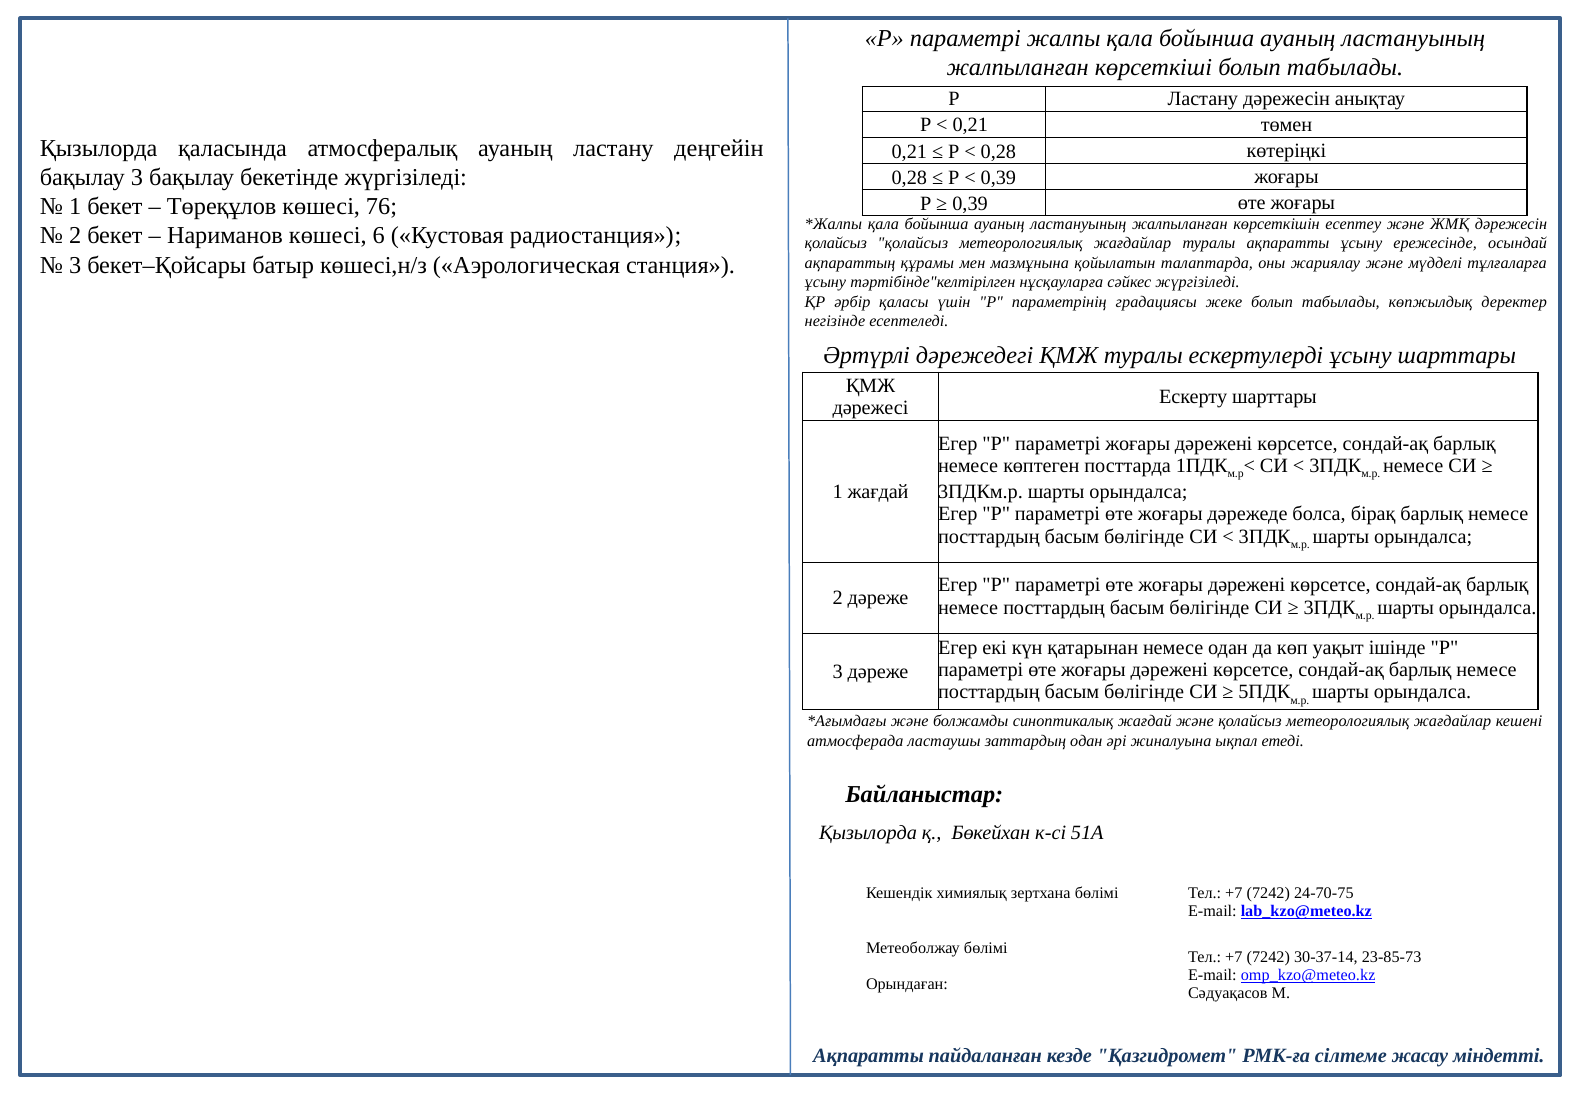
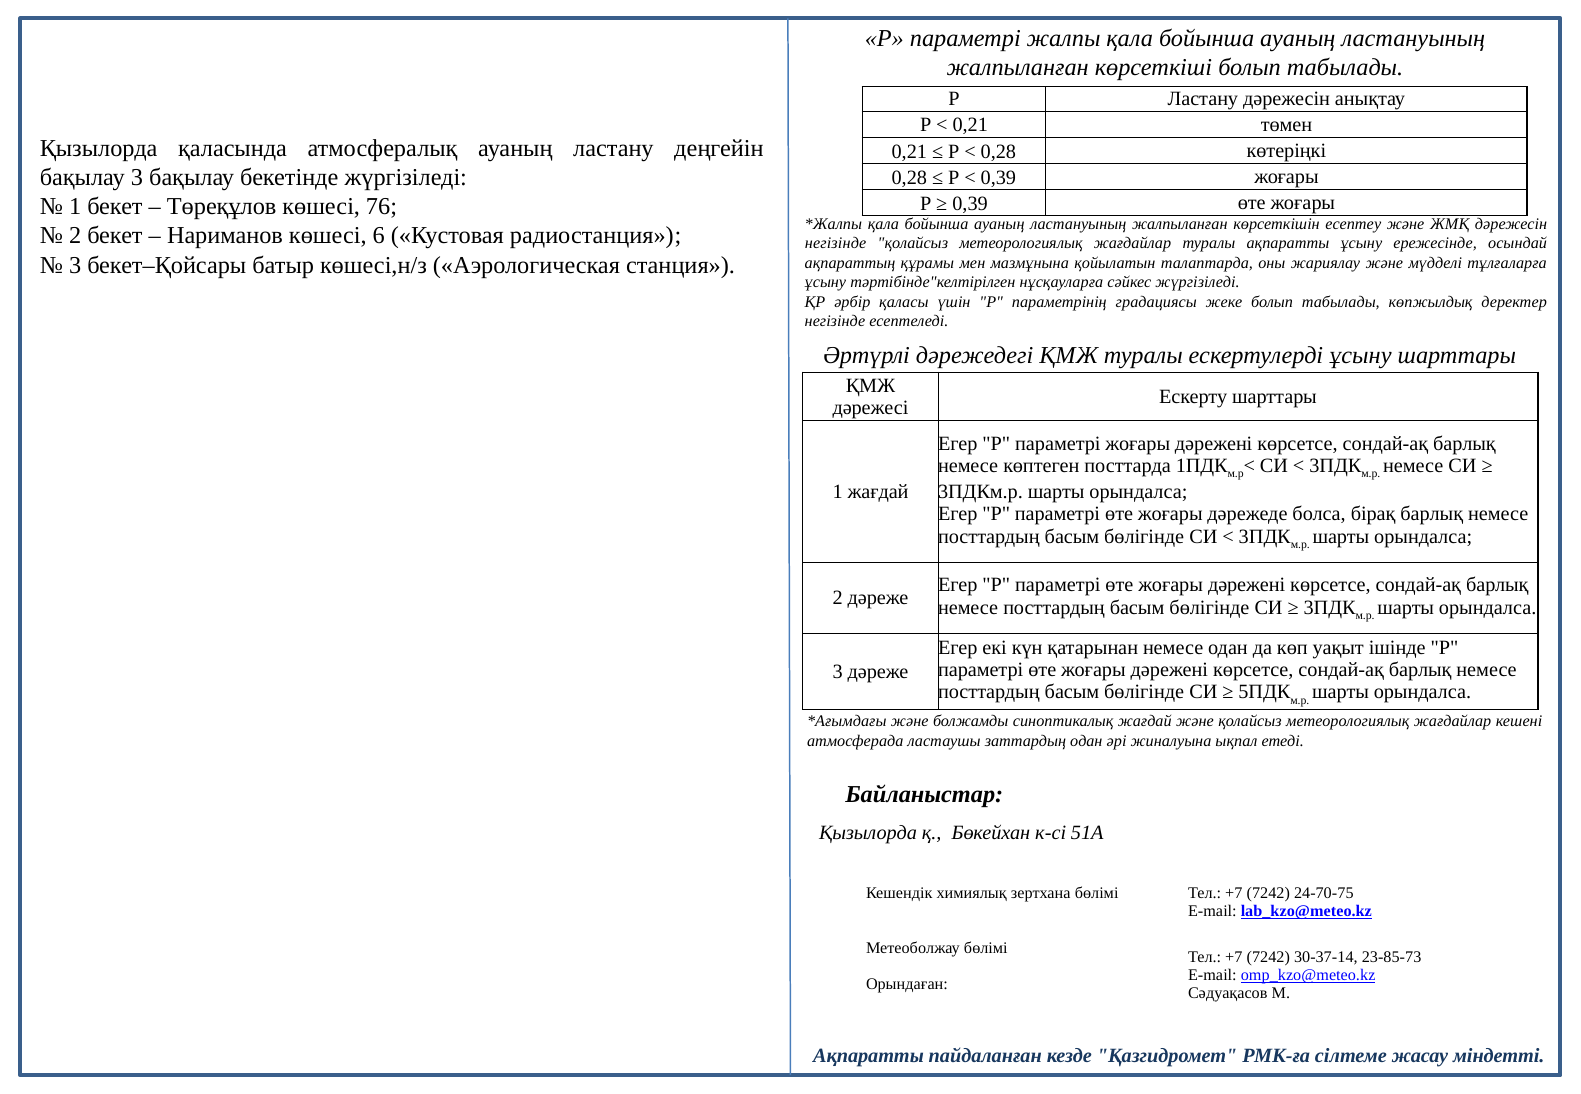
қолайсыз: қолайсыз -> негізінде (836, 244)
